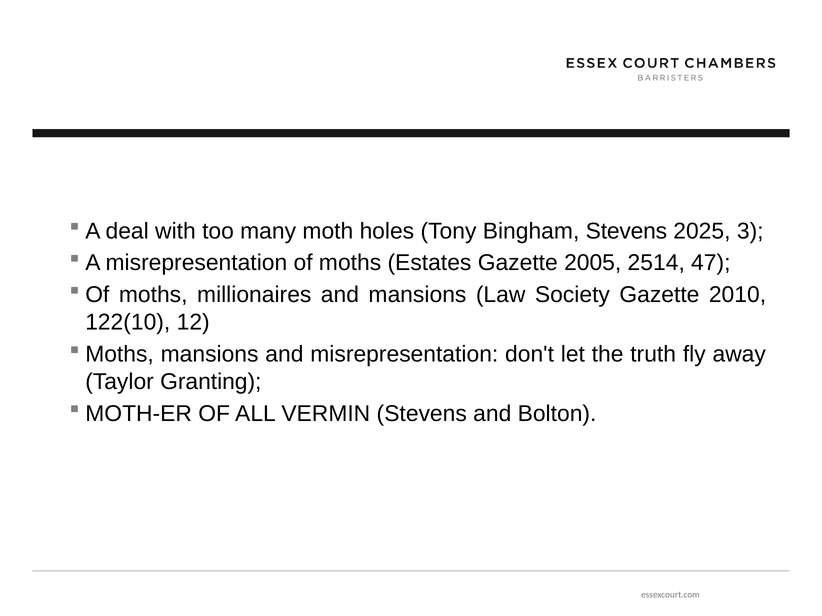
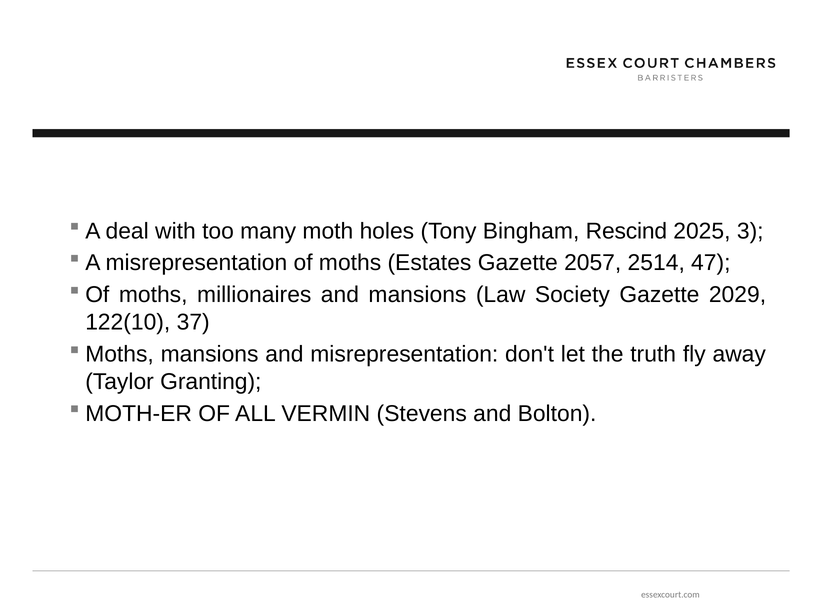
Bingham Stevens: Stevens -> Rescind (626, 231)
2005: 2005 -> 2057 (593, 263)
2010: 2010 -> 2029 (737, 295)
12: 12 -> 37 (193, 323)
